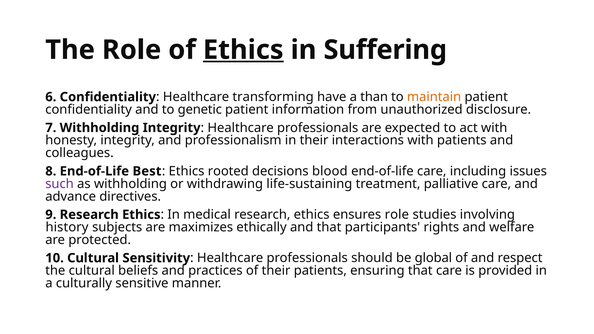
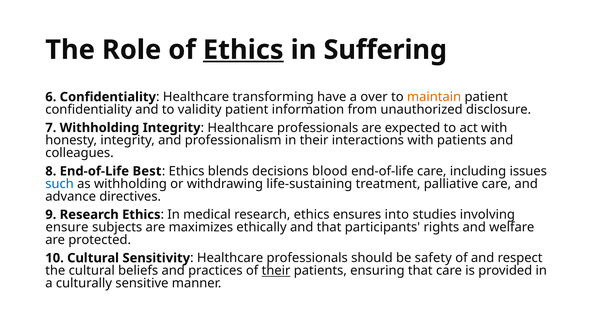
than: than -> over (374, 97)
genetic: genetic -> validity (200, 110)
rooted: rooted -> blends (228, 171)
such colour: purple -> blue (60, 184)
ensures role: role -> into (397, 215)
history: history -> ensure (67, 227)
global: global -> safety (433, 258)
their underline: none -> present (276, 271)
